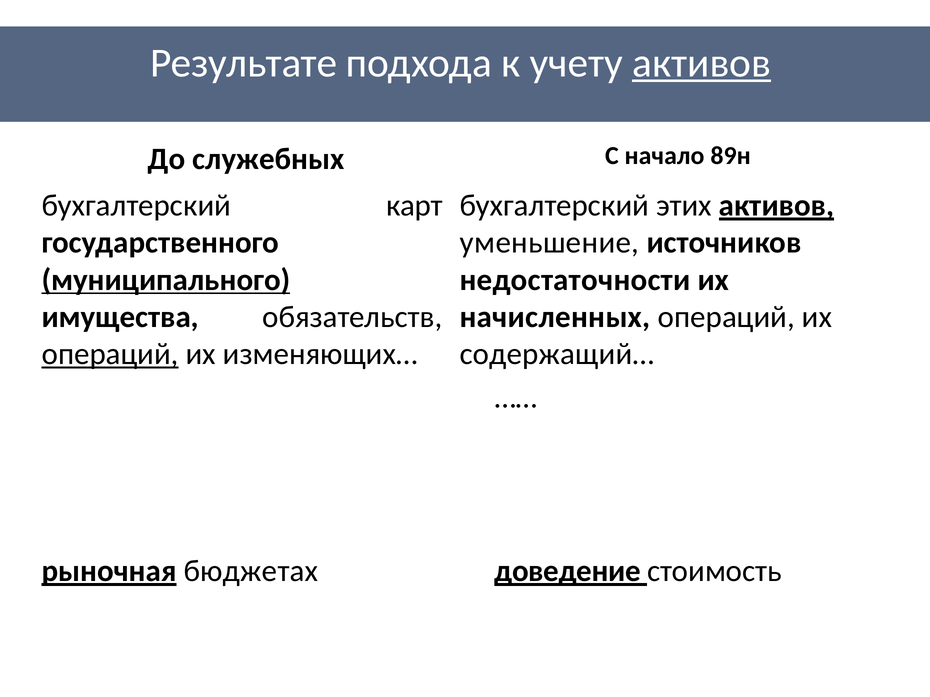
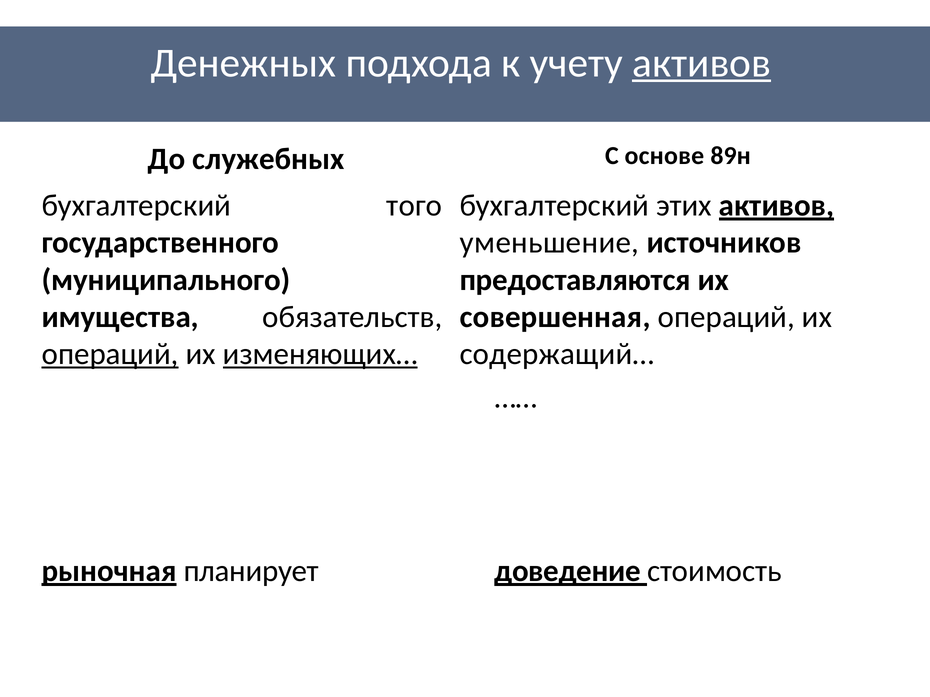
Результате: Результате -> Денежных (243, 63)
начало: начало -> основе (664, 156)
карт: карт -> того (414, 206)
муниципального underline: present -> none (166, 280)
недостаточности: недостаточности -> предоставляются (575, 280)
начисленных: начисленных -> совершенная (555, 317)
изменяющих… underline: none -> present (320, 355)
бюджетах: бюджетах -> планирует (251, 571)
